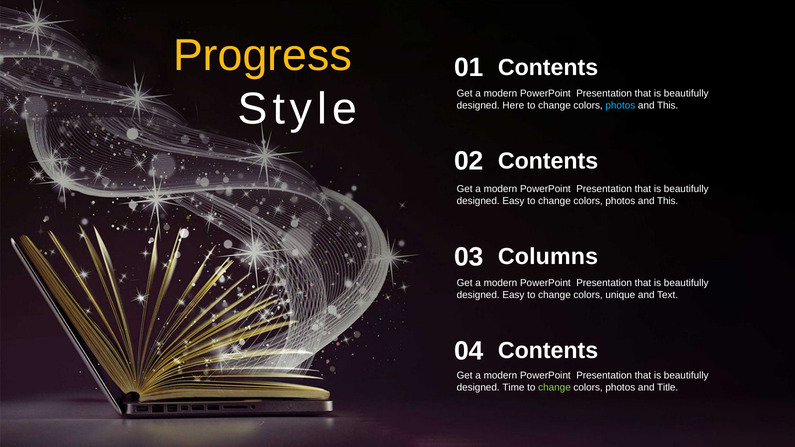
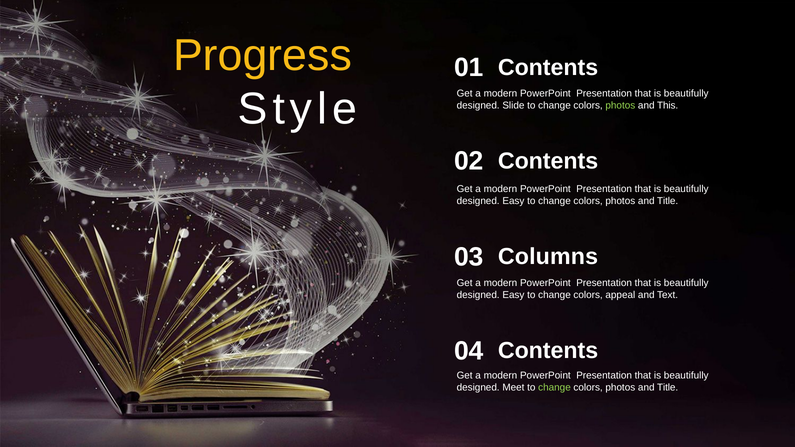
Here: Here -> Slide (513, 106)
photos colour: light blue -> light green (620, 106)
This: This -> Title (668, 201)
unique: unique -> appeal (620, 295)
Time: Time -> Meet (513, 388)
